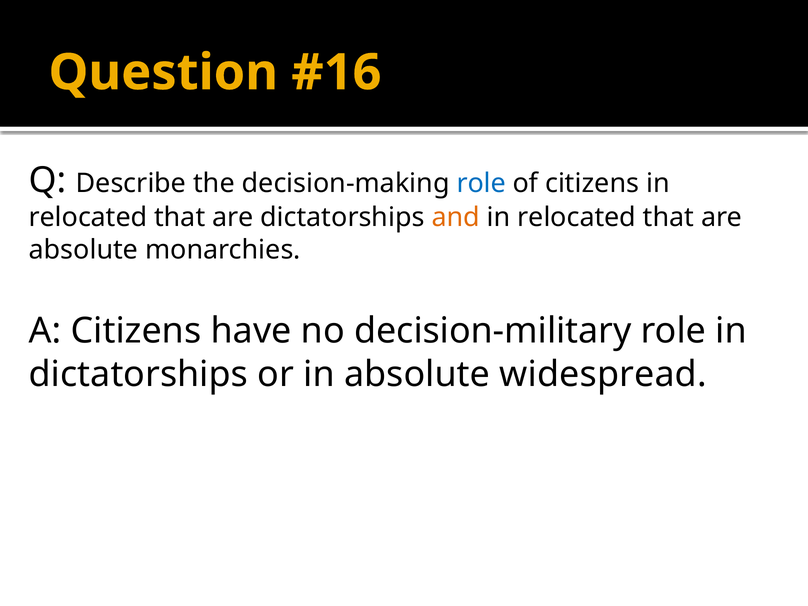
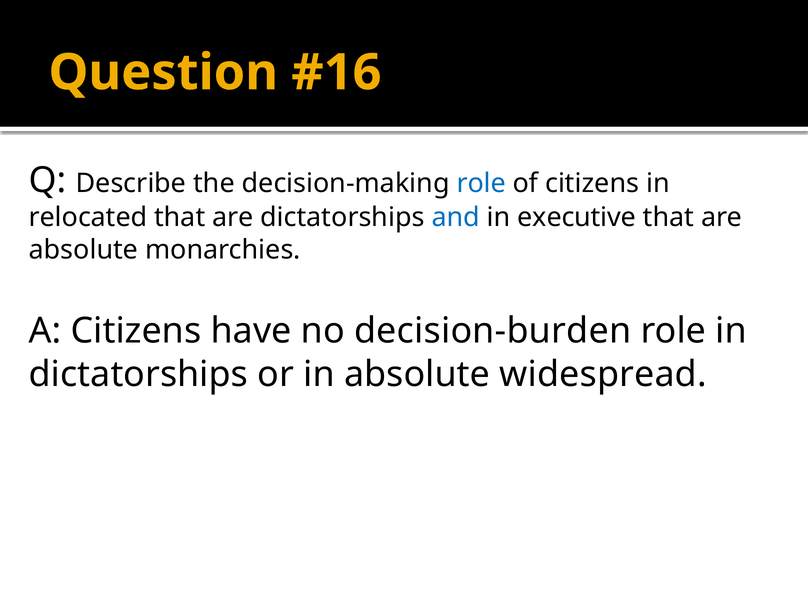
and colour: orange -> blue (456, 217)
relocated: relocated -> executive (577, 217)
decision-military: decision-military -> decision-burden (493, 331)
